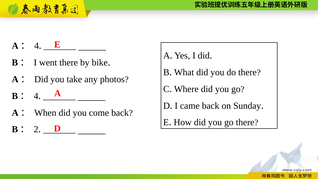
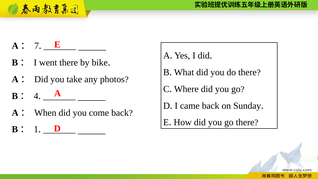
4: 4 -> 7 (37, 46)
2: 2 -> 1 (36, 129)
